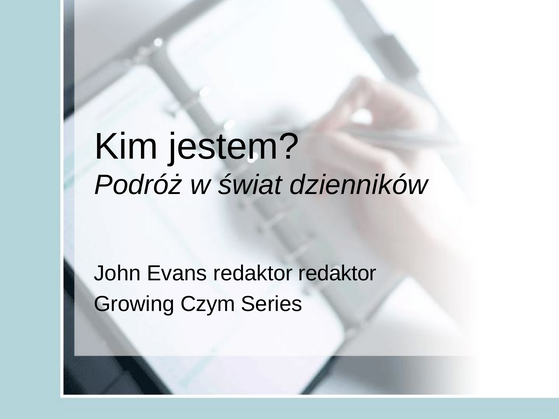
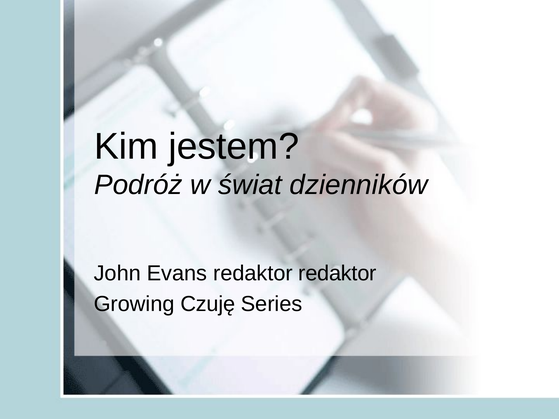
Czym: Czym -> Czuję (208, 304)
